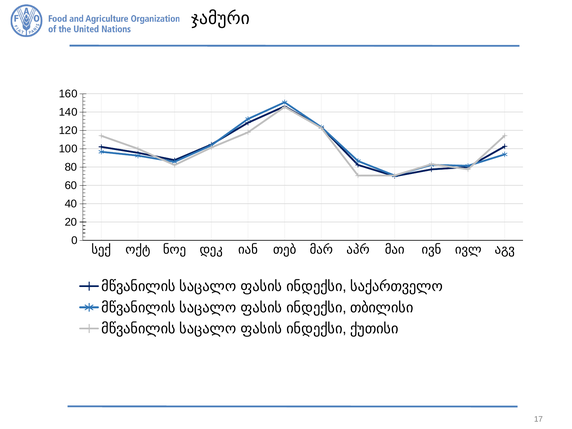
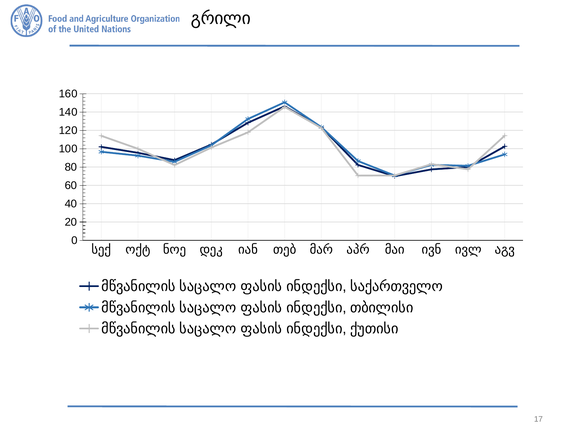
ჯამური: ჯამური -> გრილი (221, 18)
